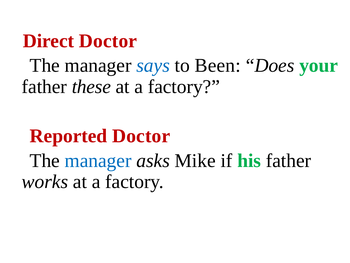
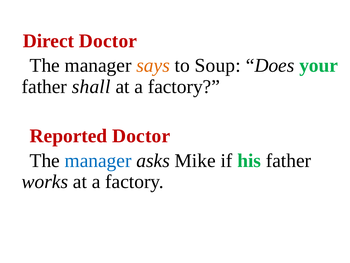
says colour: blue -> orange (153, 65)
Been: Been -> Soup (218, 65)
these: these -> shall (91, 86)
